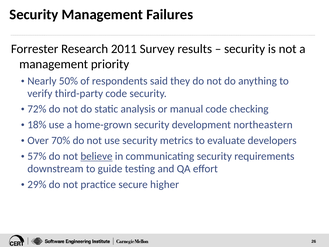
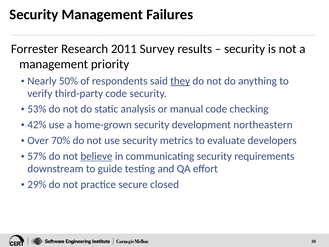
they underline: none -> present (180, 81)
72%: 72% -> 53% (37, 109)
18%: 18% -> 42% (37, 125)
higher: higher -> closed (165, 184)
